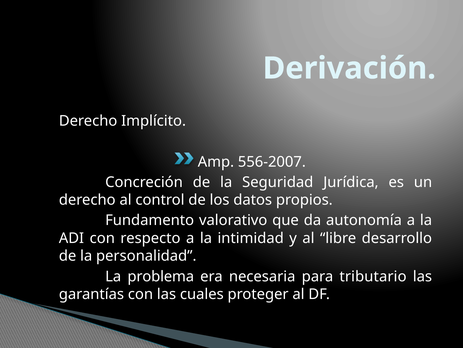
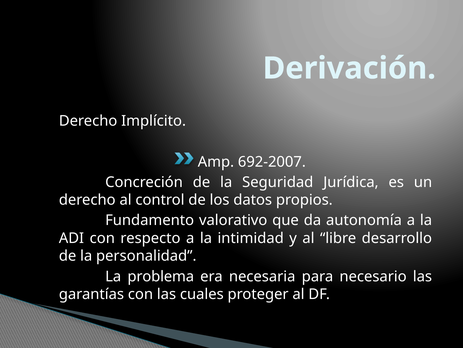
556-2007: 556-2007 -> 692-2007 (272, 161)
tributario: tributario -> necesario (373, 276)
